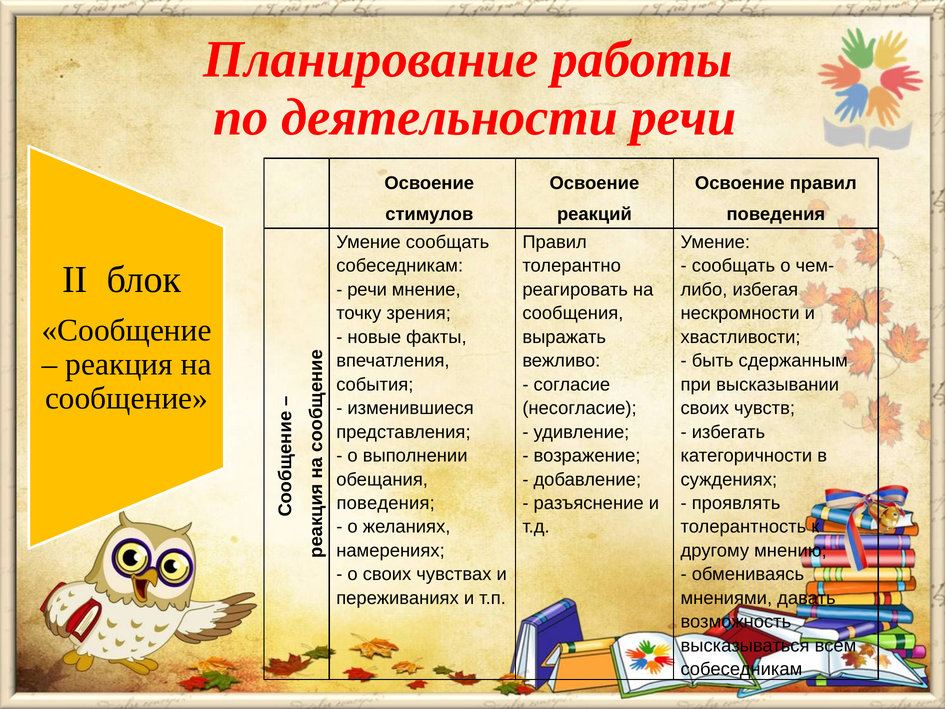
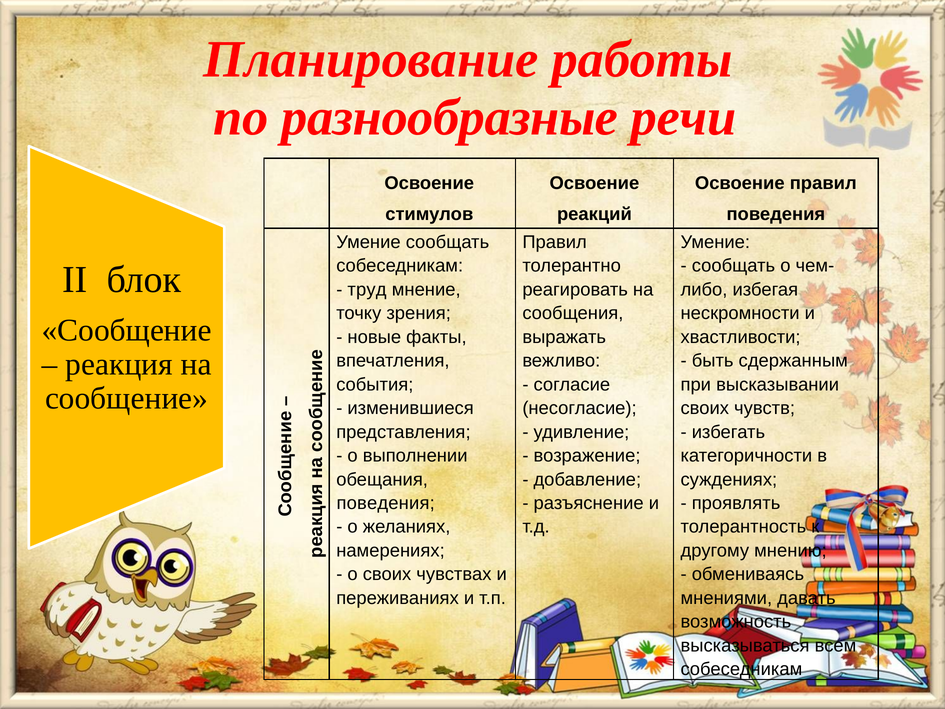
деятельности: деятельности -> разнообразные (450, 117)
речи: речи -> труд (367, 289)
